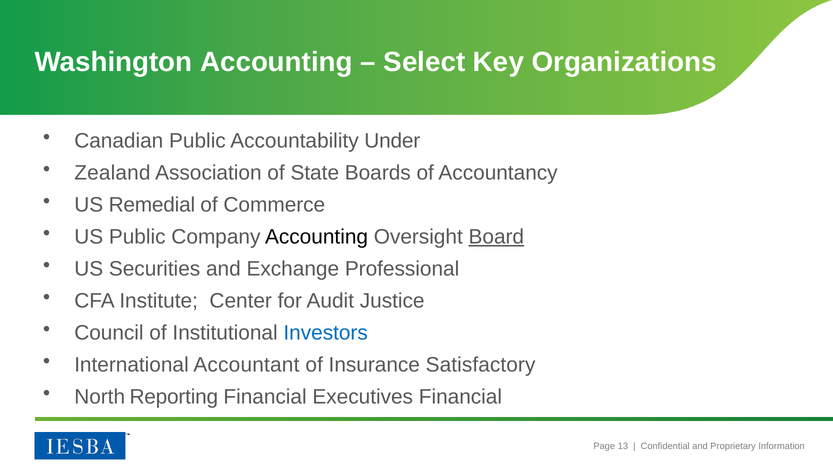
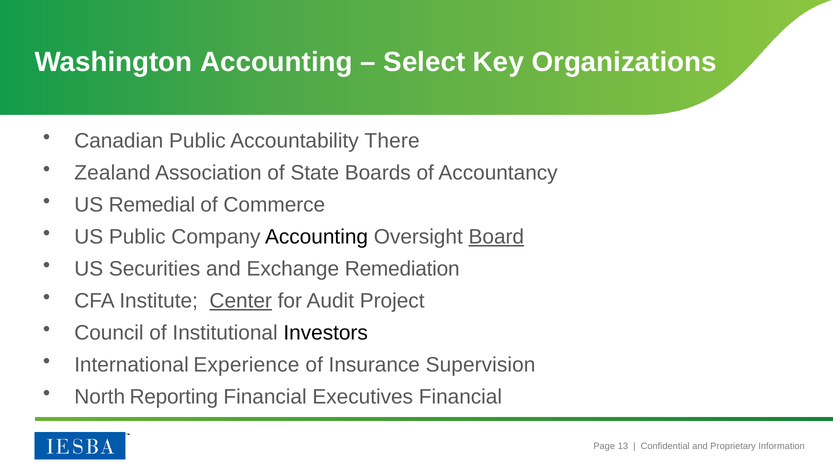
Under: Under -> There (392, 141)
Professional: Professional -> Remediation (402, 269)
Center underline: none -> present (241, 300)
Justice: Justice -> Project (392, 300)
Investors colour: blue -> black (326, 332)
Accountant: Accountant -> Experience (246, 364)
Satisfactory: Satisfactory -> Supervision (481, 364)
